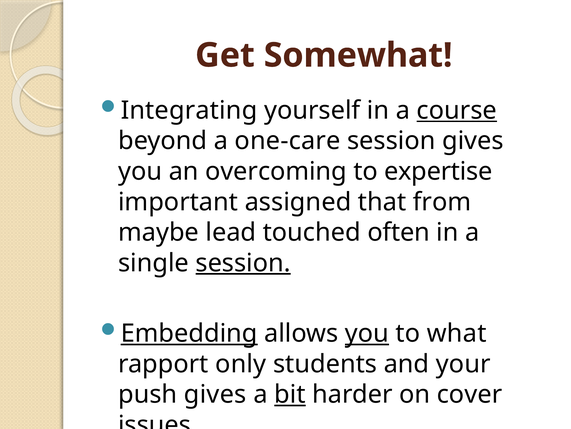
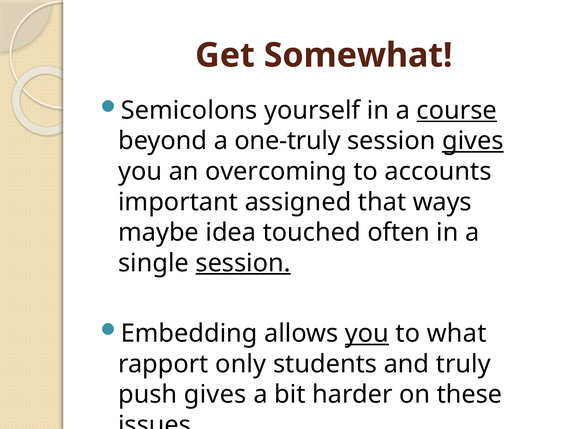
Integrating: Integrating -> Semicolons (189, 110)
one-care: one-care -> one-truly (288, 141)
gives underline: none -> present (473, 141)
expertise: expertise -> accounts (438, 171)
from: from -> ways (442, 202)
lead: lead -> idea (231, 232)
Embedding underline: present -> none (189, 333)
your: your -> truly (463, 363)
bit underline: present -> none (290, 394)
cover: cover -> these (470, 394)
